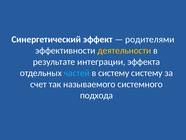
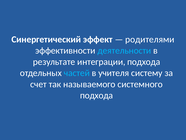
деятельности colour: yellow -> light blue (124, 50)
интеграции эффекта: эффекта -> подхода (144, 62)
в систему: систему -> учителя (114, 73)
